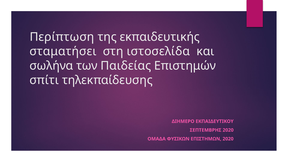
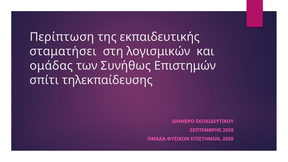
ιστοσελίδα: ιστοσελίδα -> λογισμικών (158, 51)
σωλήνα: σωλήνα -> ομάδας (51, 66)
Παιδείας: Παιδείας -> Συνήθως (126, 66)
